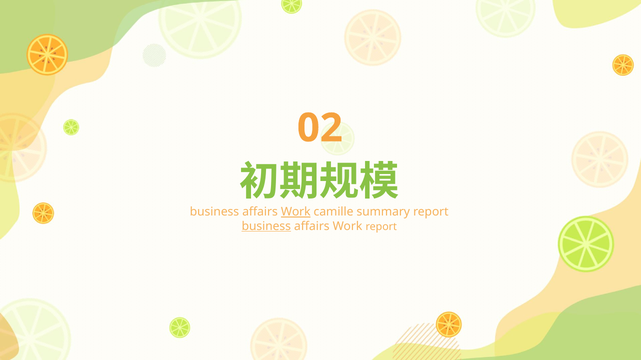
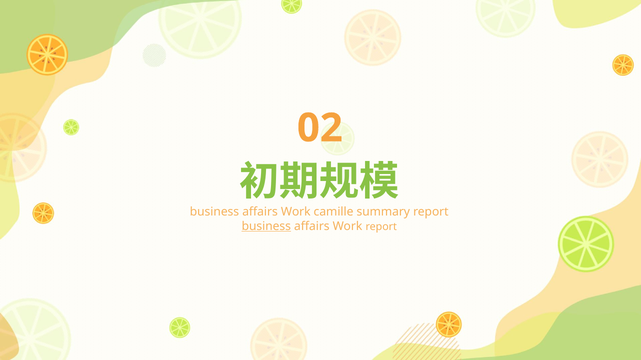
Work underline: present -> none (296, 212)
